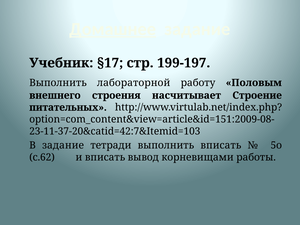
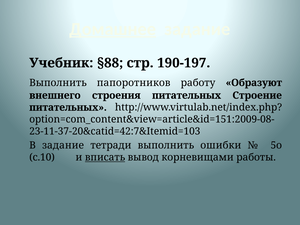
§17: §17 -> §88 (110, 63)
199-197: 199-197 -> 190-197 (184, 63)
лабораторной: лабораторной -> папоротников (134, 83)
Половым: Половым -> Образуют (254, 83)
строения насчитывает: насчитывает -> питательных (187, 95)
выполнить вписать: вписать -> ошибки (221, 145)
с.62: с.62 -> с.10 (42, 157)
вписать underline: none -> present (105, 157)
